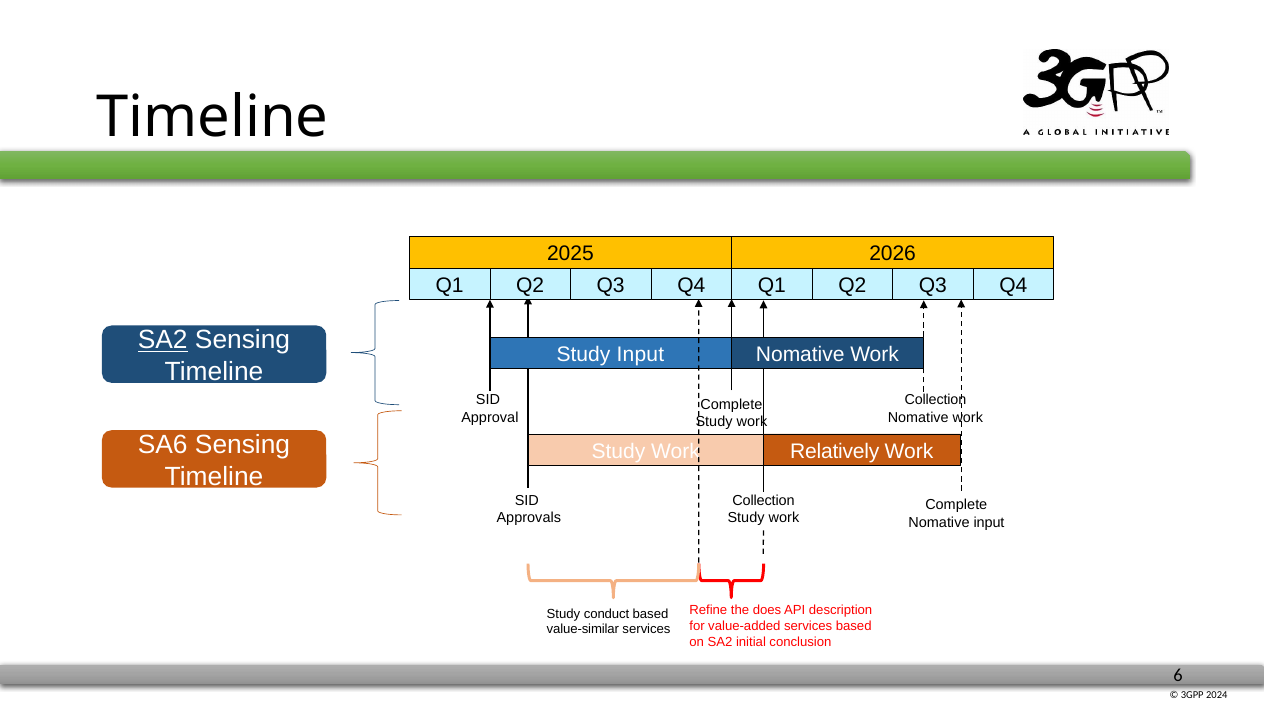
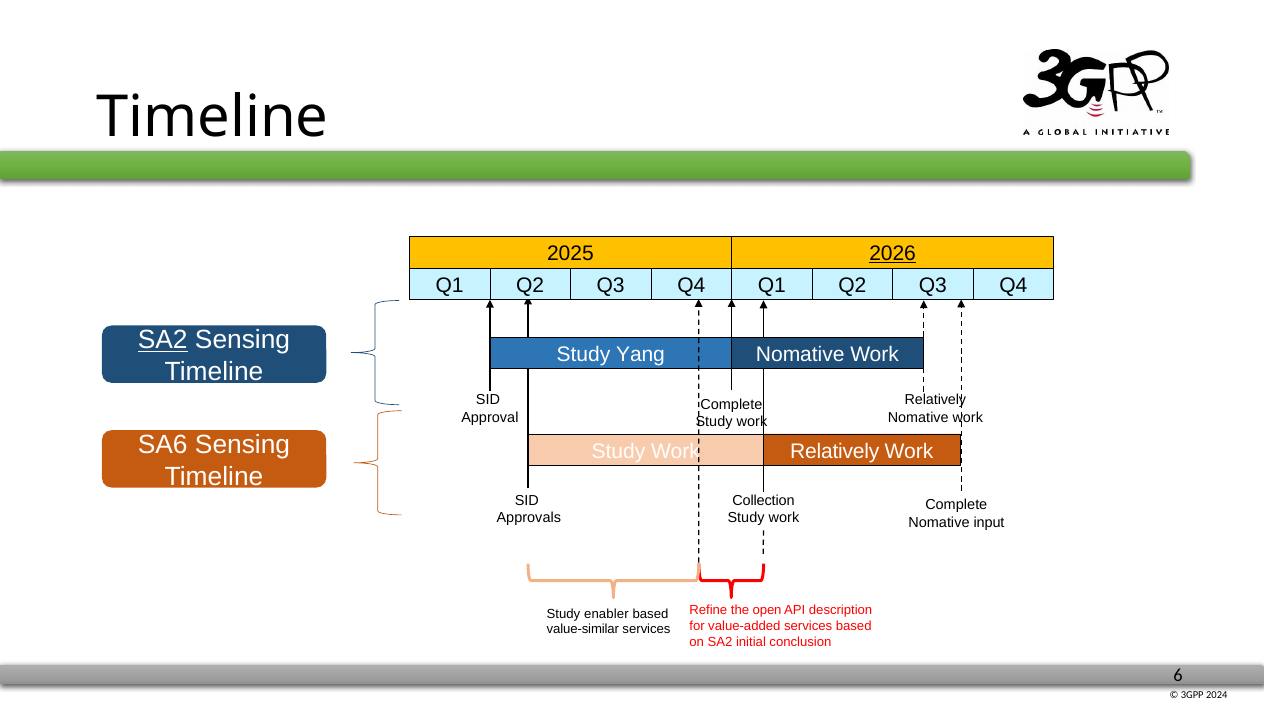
2026 underline: none -> present (893, 254)
Study Input: Input -> Yang (641, 355)
Collection: Collection -> Relatively (935, 400)
does: does -> open (767, 610)
conduct: conduct -> enabler (606, 614)
